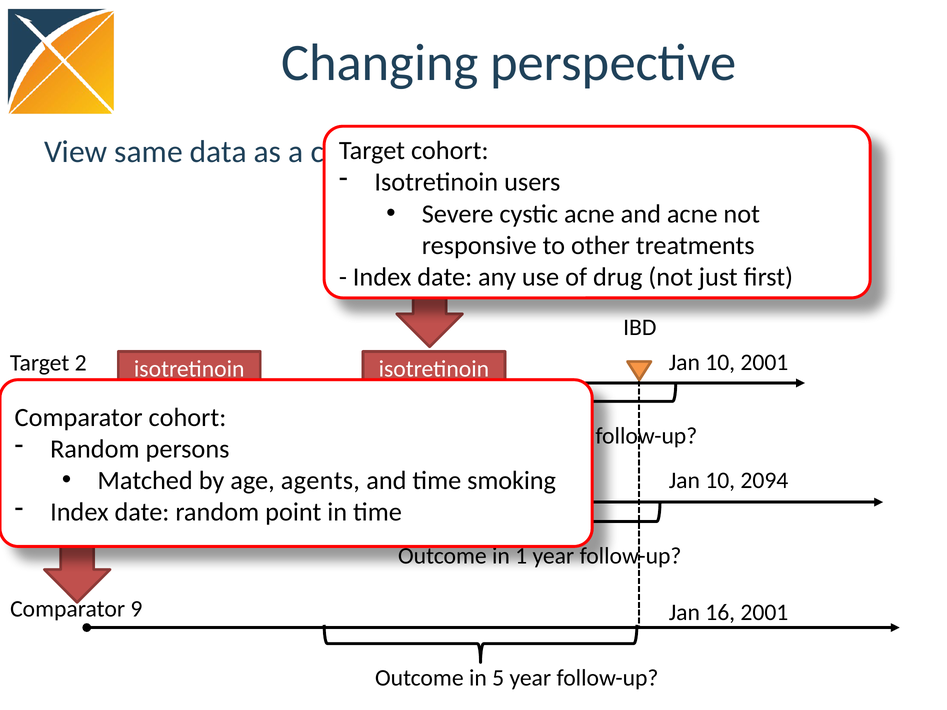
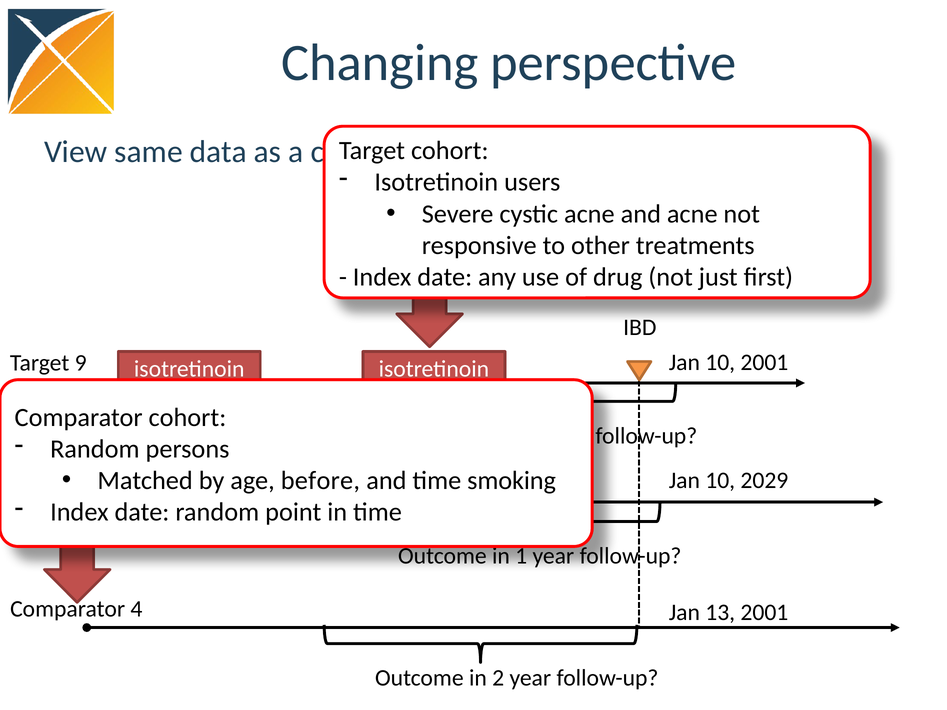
2: 2 -> 9 (81, 363)
agents: agents -> before (320, 481)
2094: 2094 -> 2029 (764, 481)
9: 9 -> 4 (136, 609)
16: 16 -> 13 (720, 613)
in 5: 5 -> 2 (498, 678)
